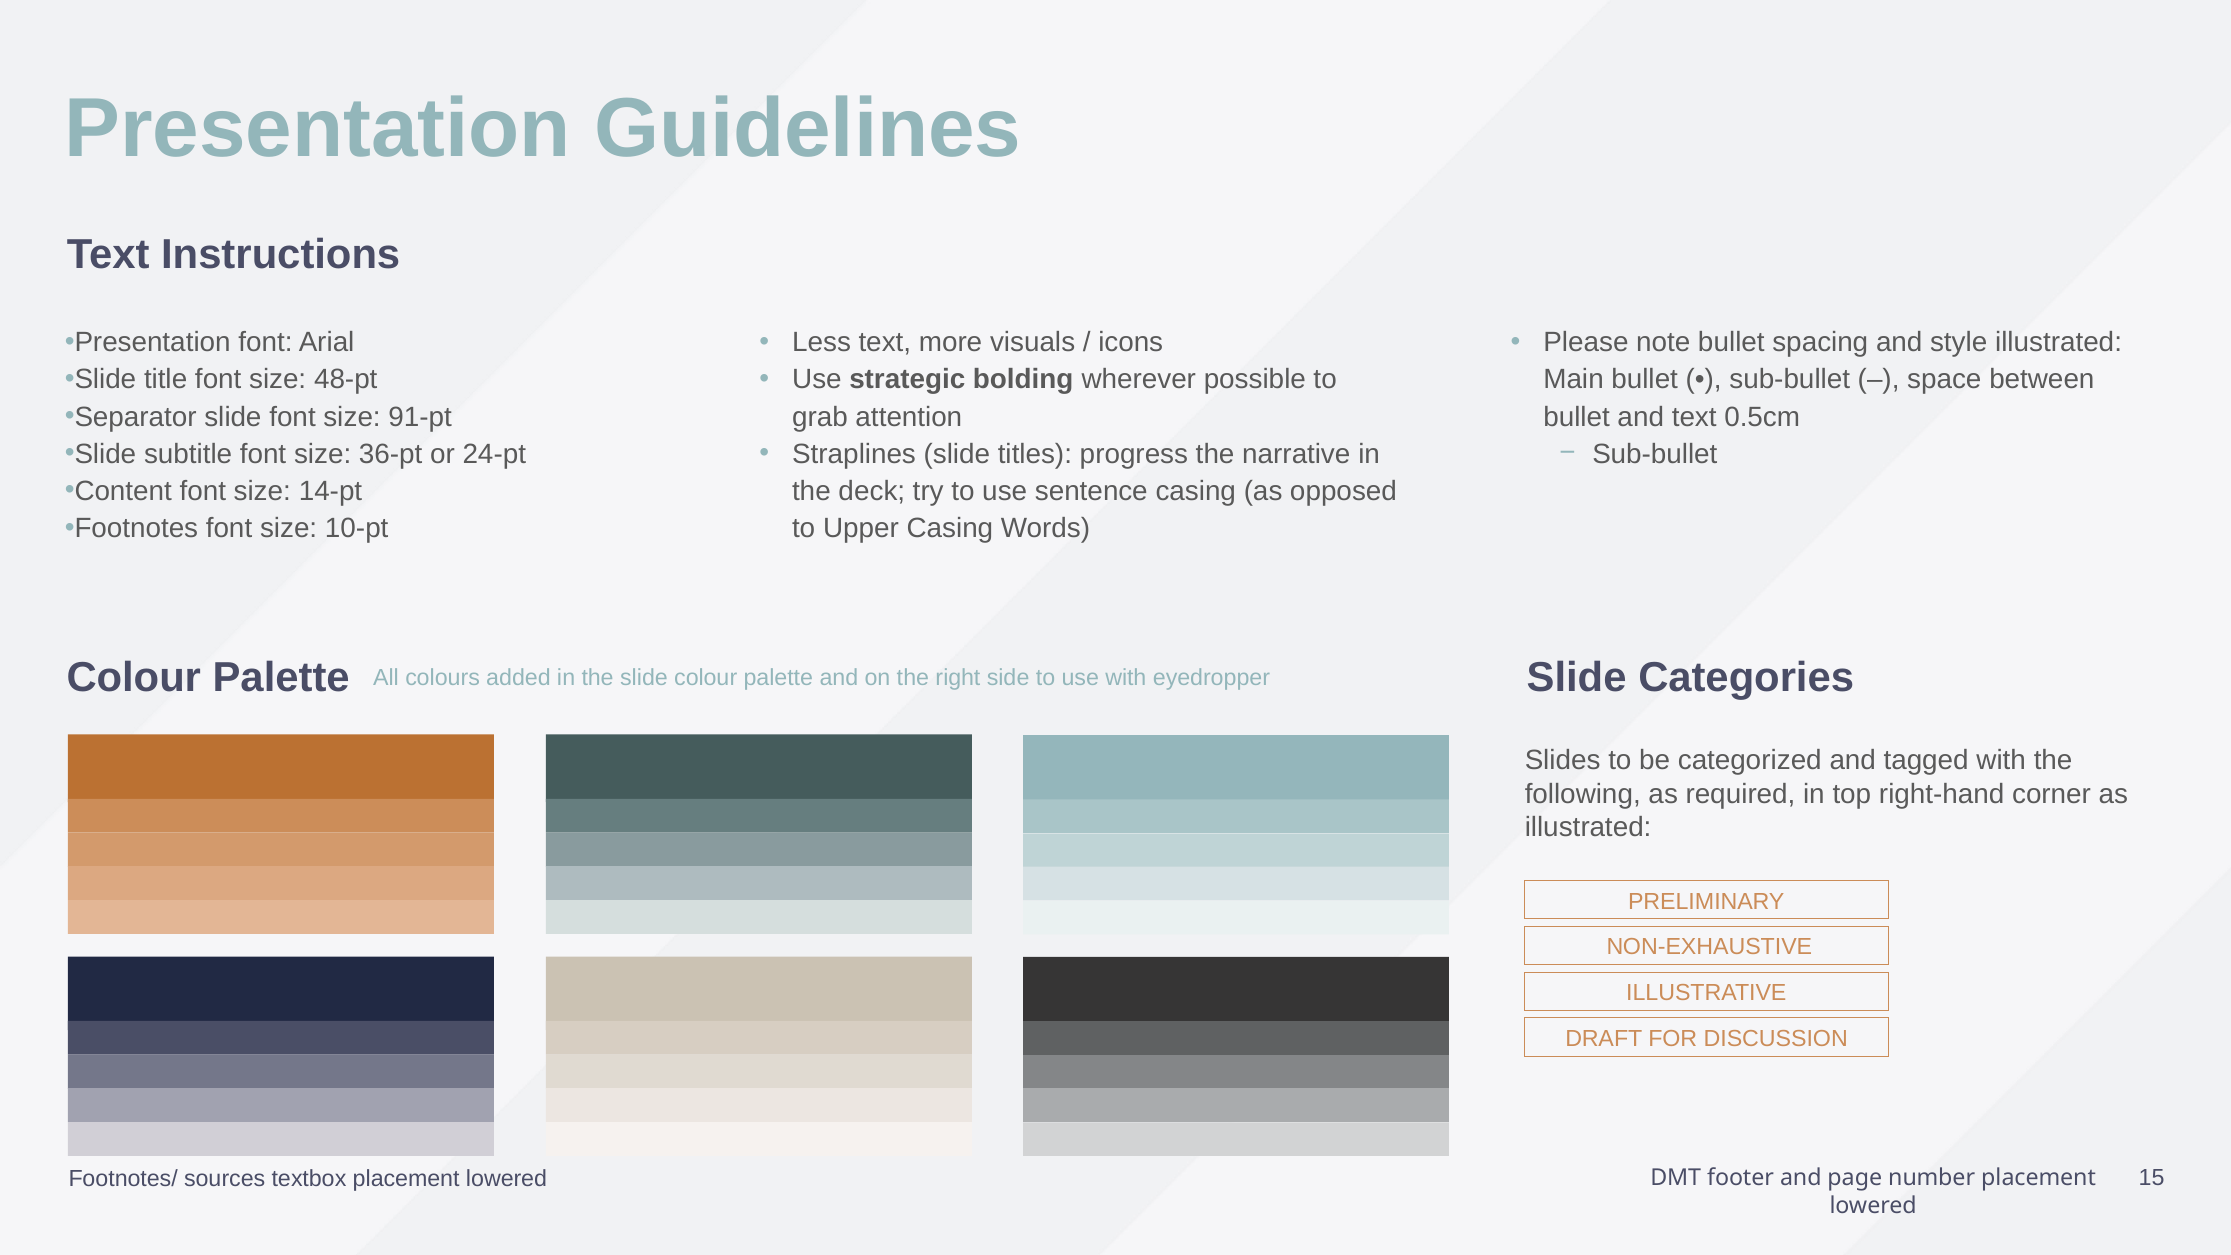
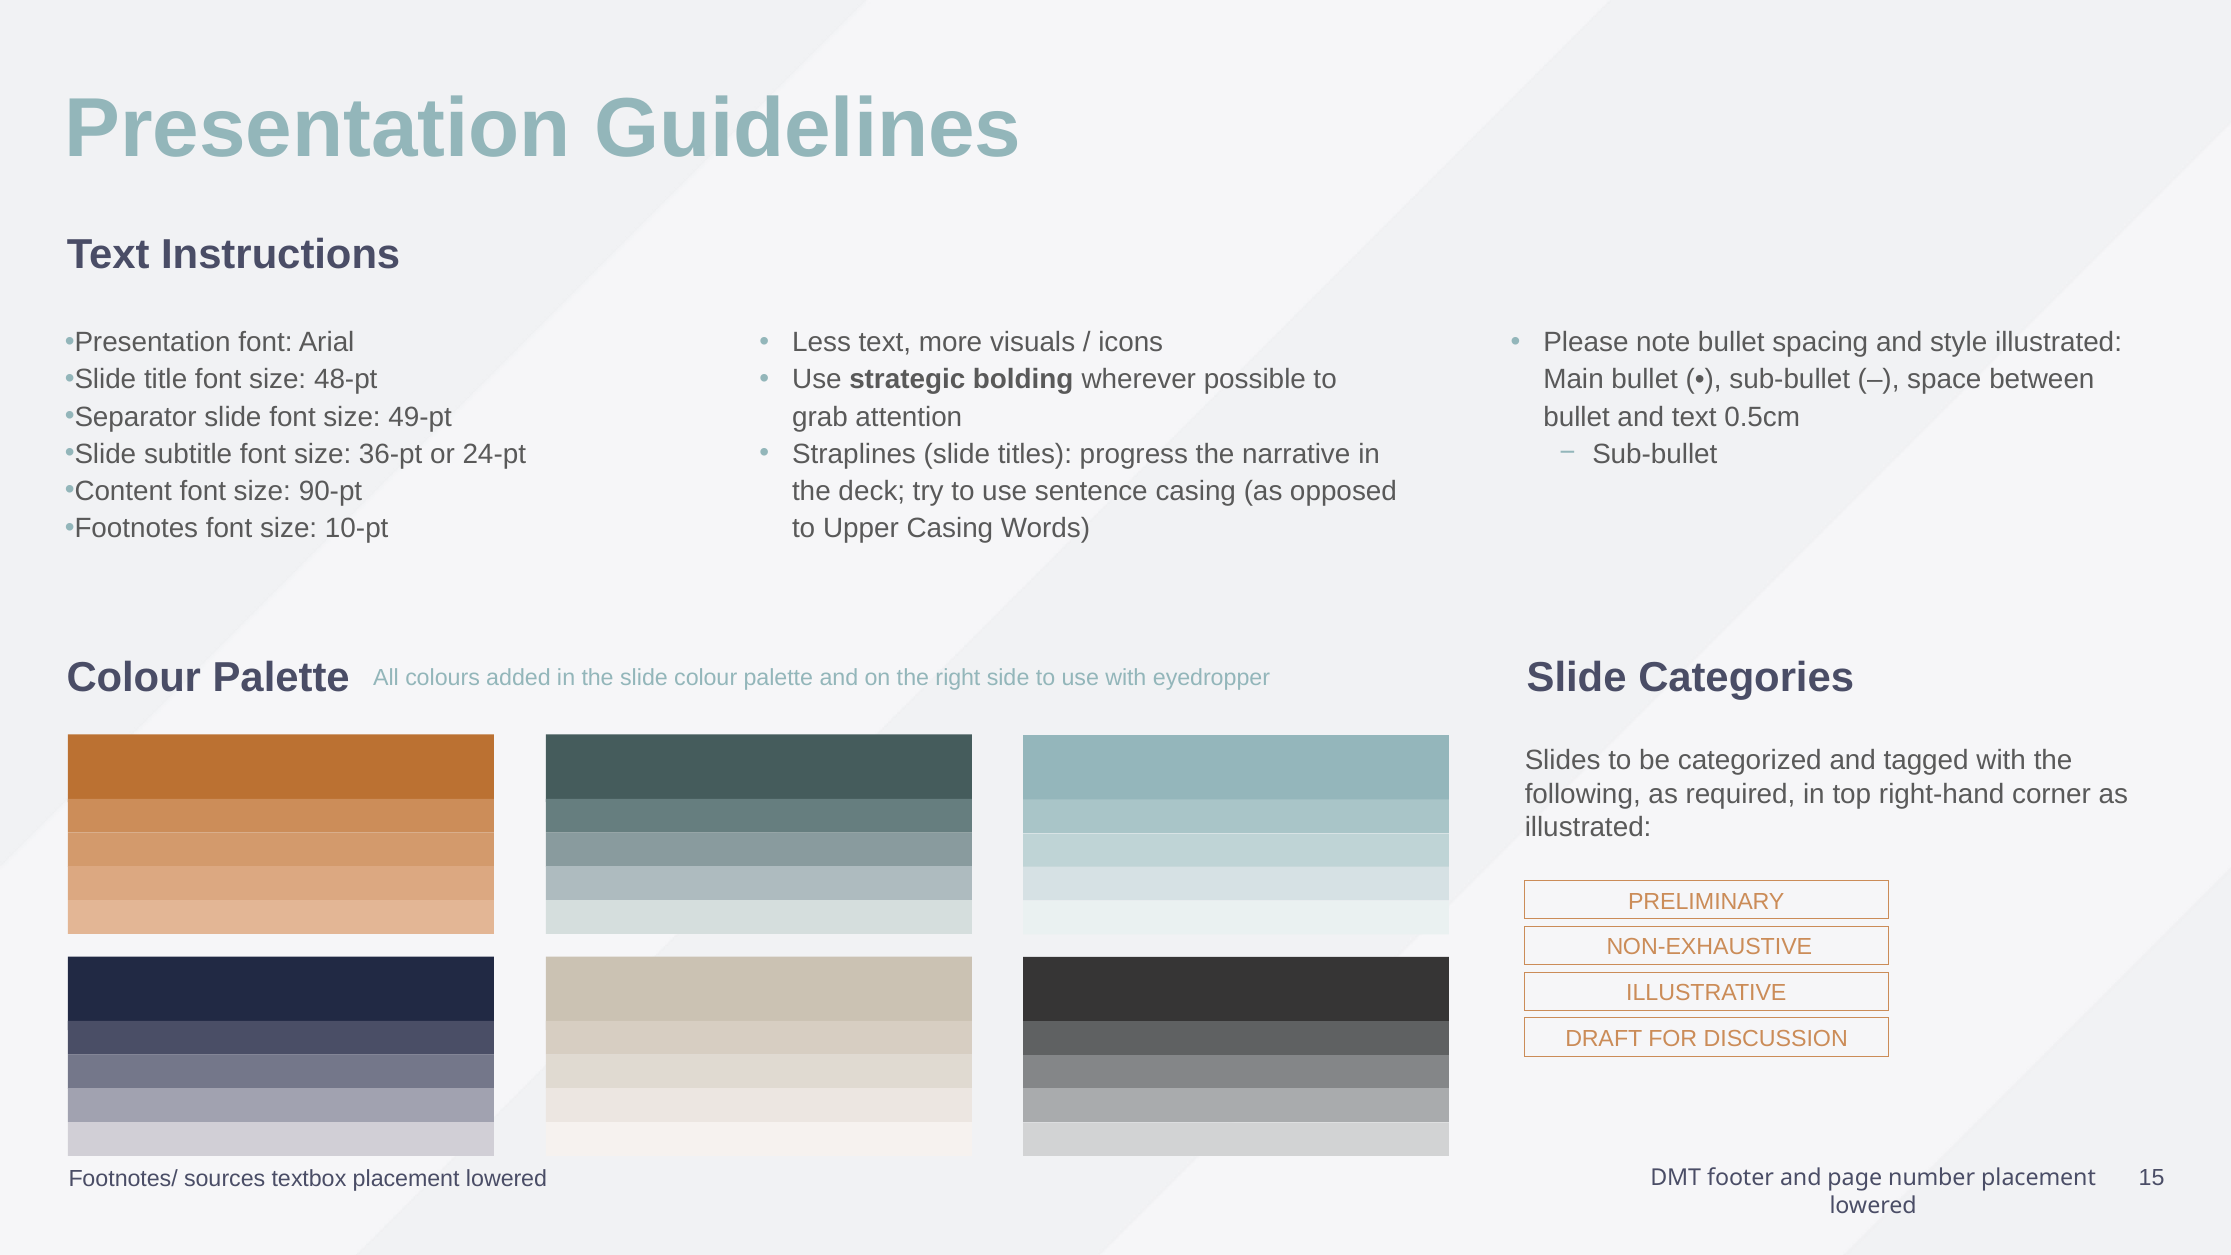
91-pt: 91-pt -> 49-pt (420, 417)
14-pt: 14-pt -> 90-pt (330, 491)
